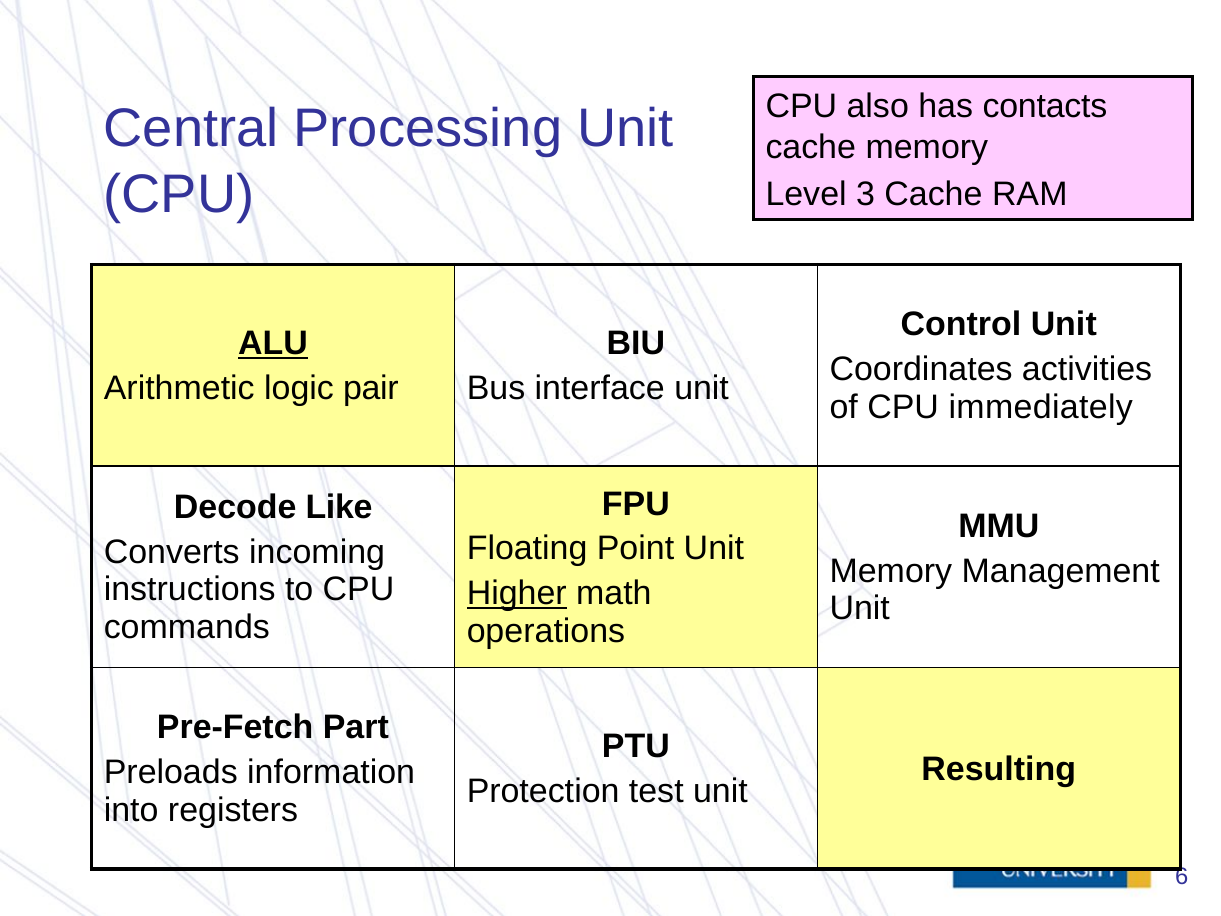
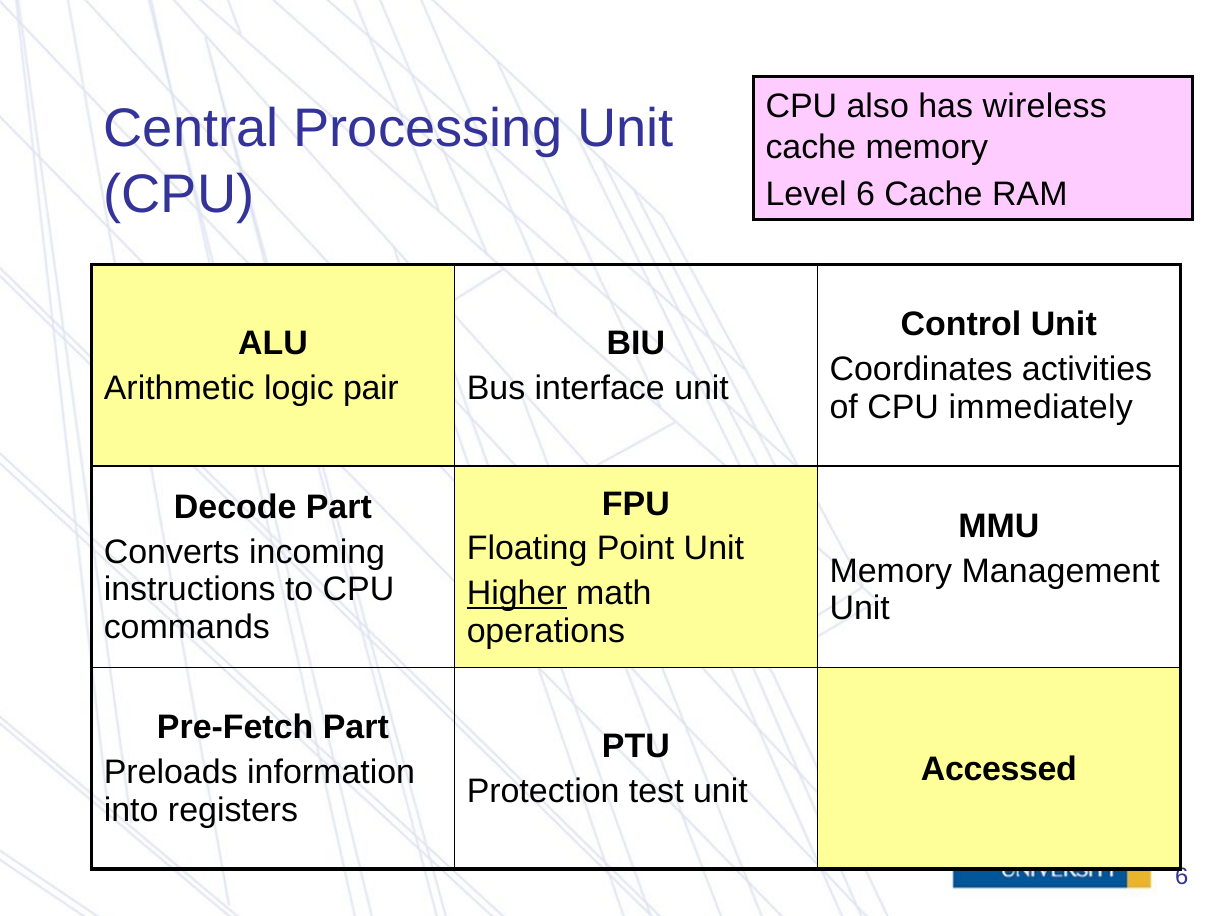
contacts: contacts -> wireless (1045, 106)
Level 3: 3 -> 6 (865, 194)
ALU underline: present -> none (273, 344)
Decode Like: Like -> Part (339, 507)
Resulting: Resulting -> Accessed (999, 769)
